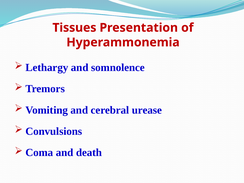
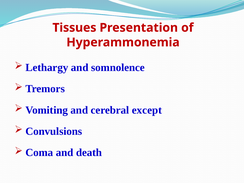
urease: urease -> except (147, 110)
